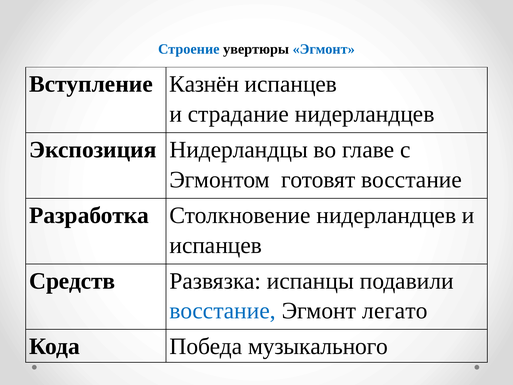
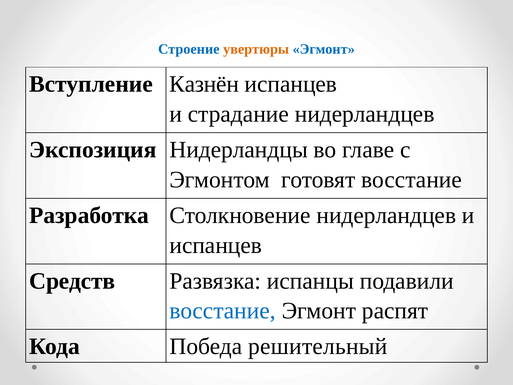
увертюры colour: black -> orange (256, 49)
легато: легато -> распят (395, 311)
музыкального: музыкального -> решительный (318, 346)
